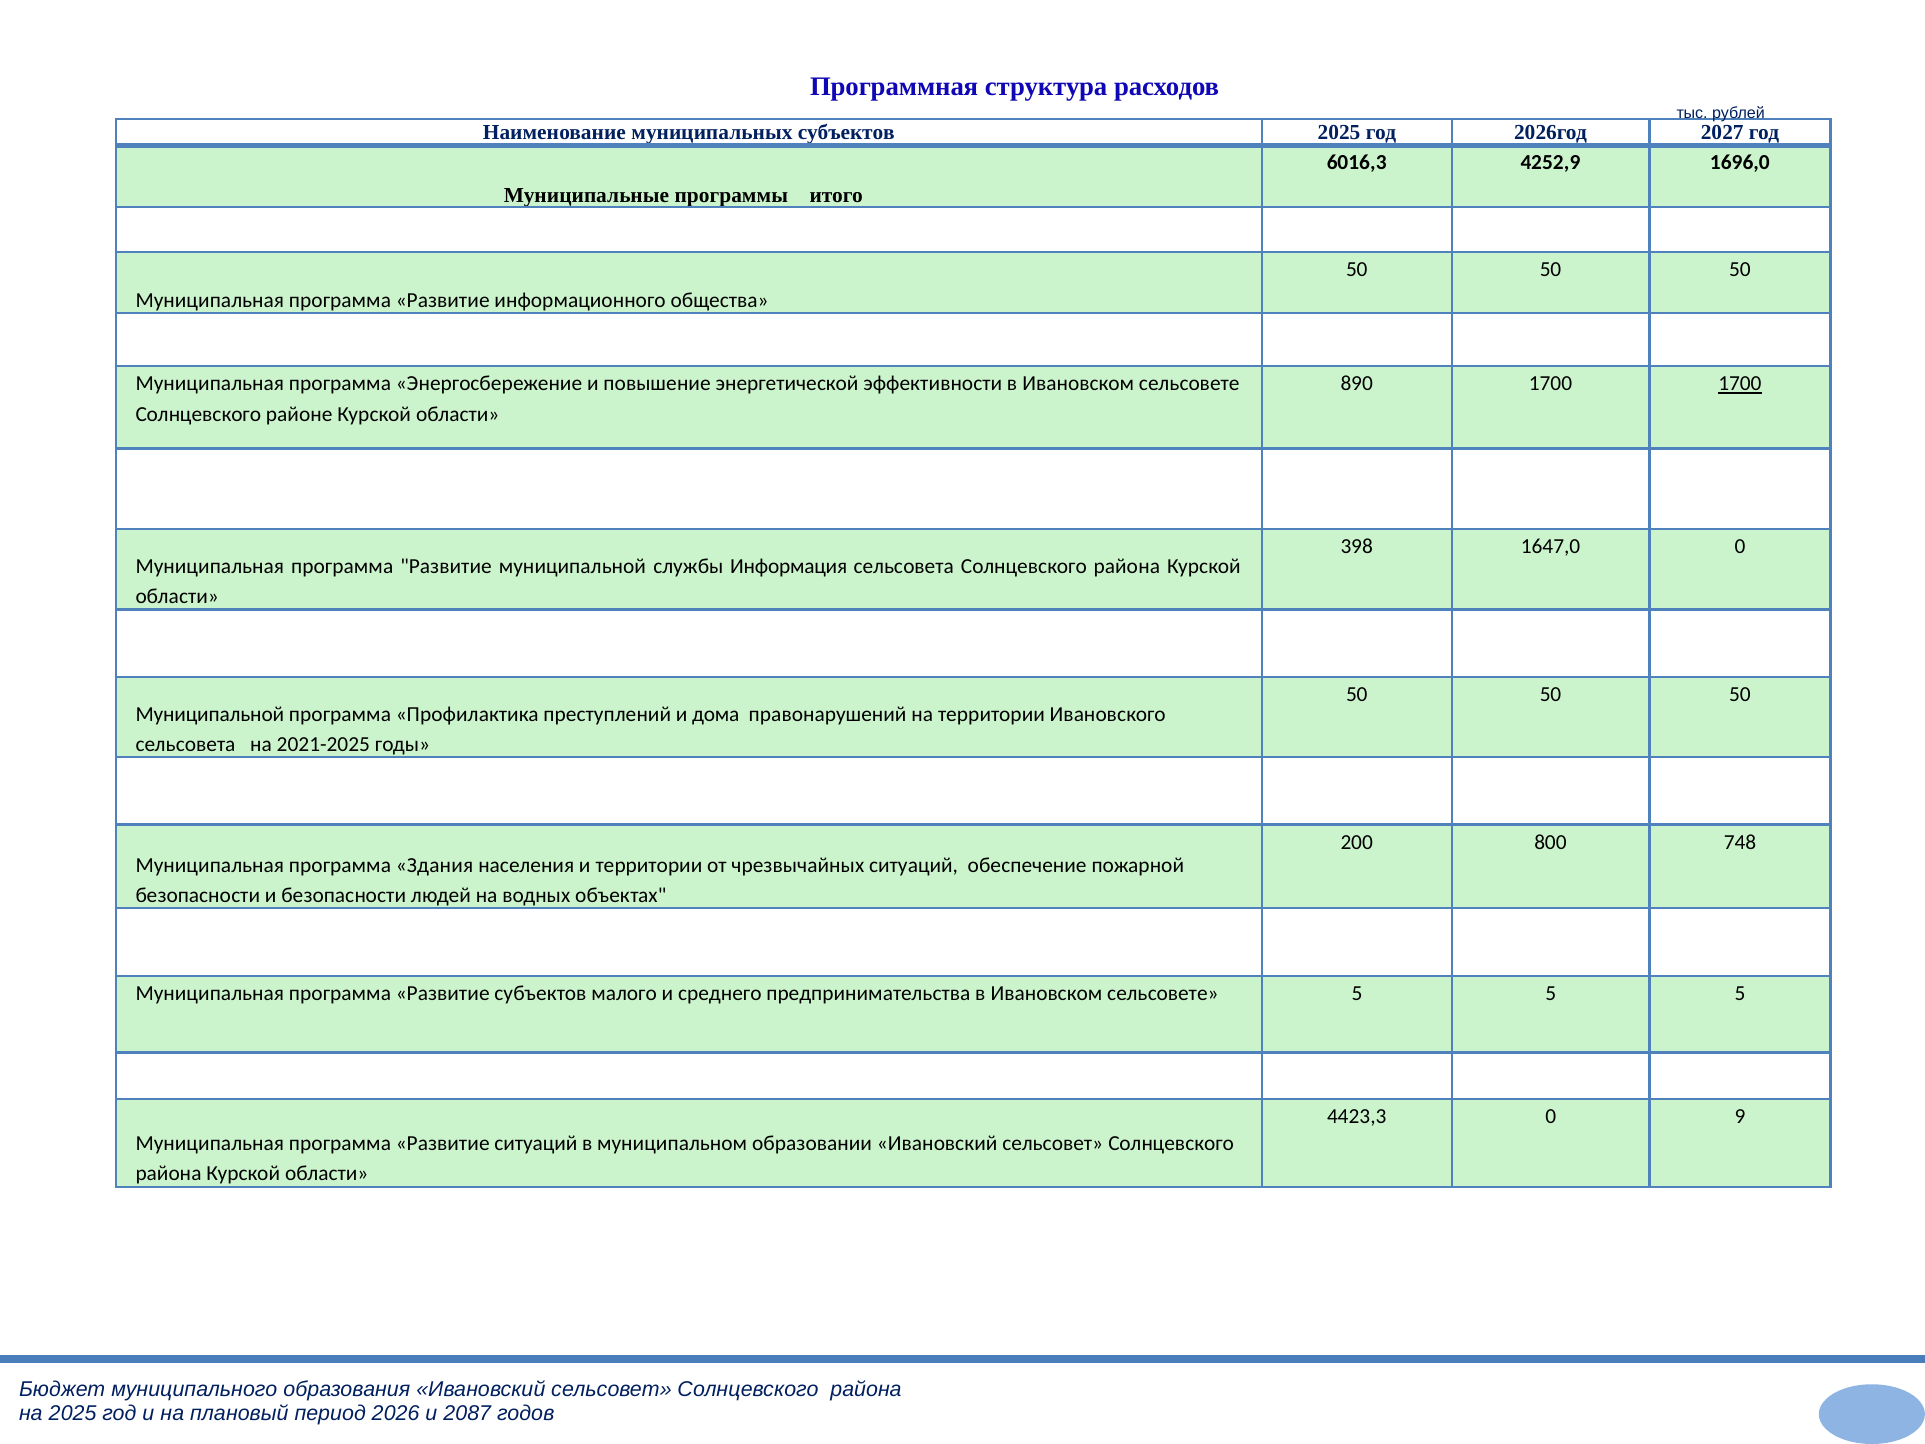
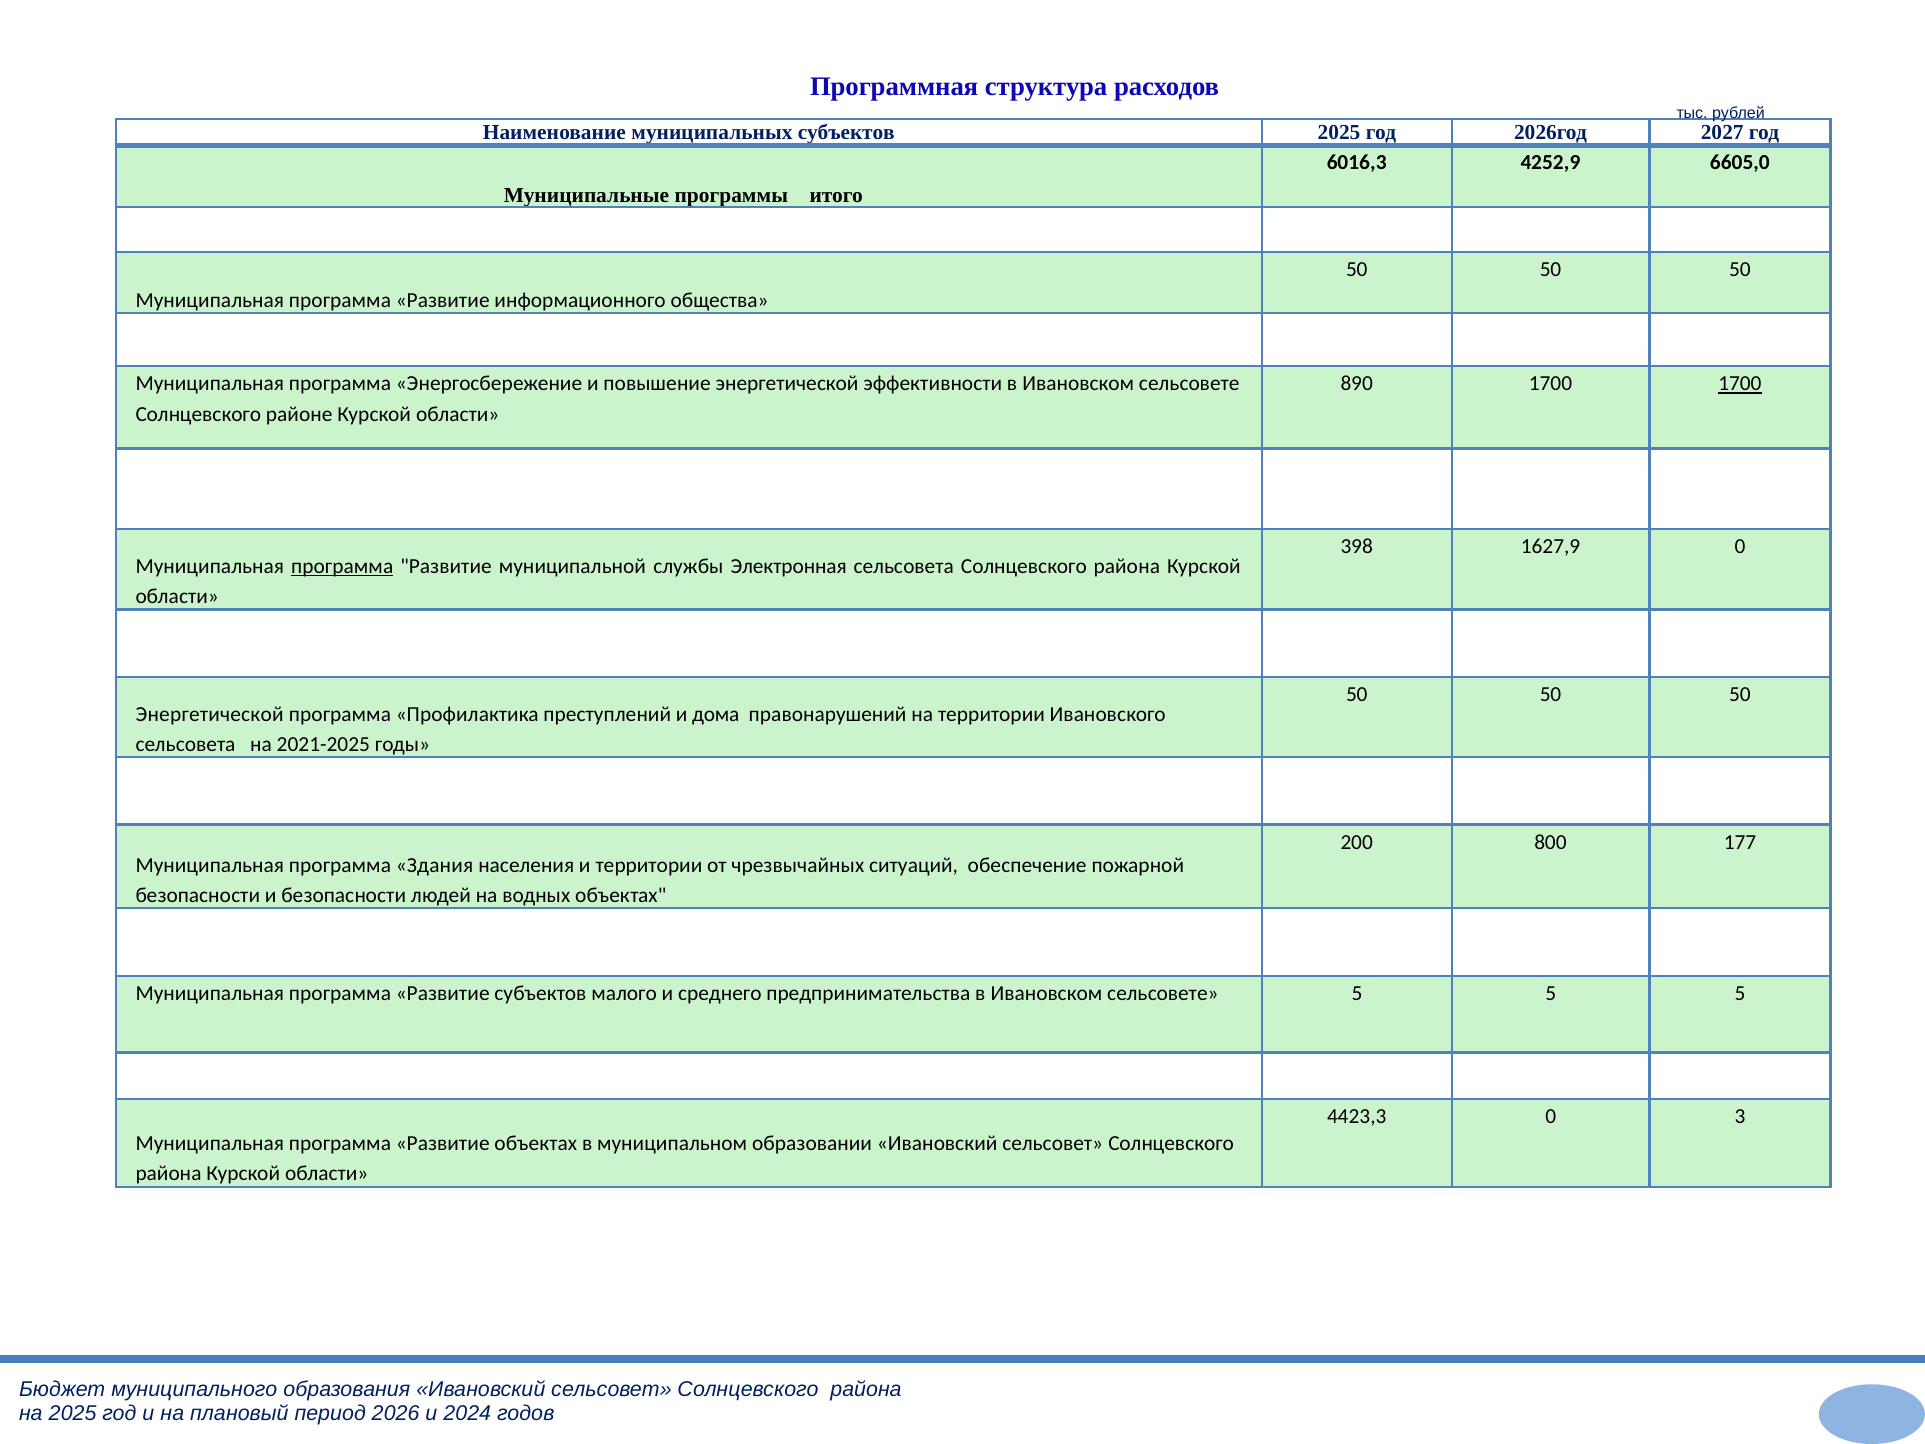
1696,0: 1696,0 -> 6605,0 (1740, 163)
1647,0: 1647,0 -> 1627,9 (1551, 546)
программа underline: none -> present (342, 566)
Информация: Информация -> Электронная (789, 566)
Муниципальной: Муниципальной -> Энергетической (210, 714)
748: 748 -> 177 (1740, 842)
9: 9 -> 3 (1740, 1117)
Развитие ситуаций: ситуаций -> объектах (536, 1143)
2087: 2087 -> 2024 (467, 1414)
